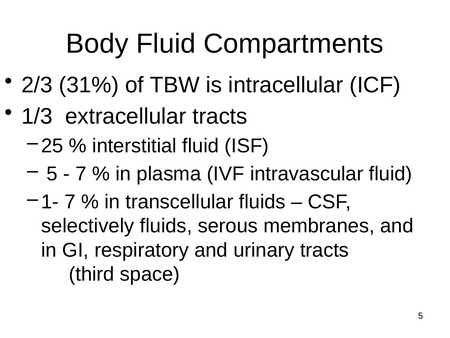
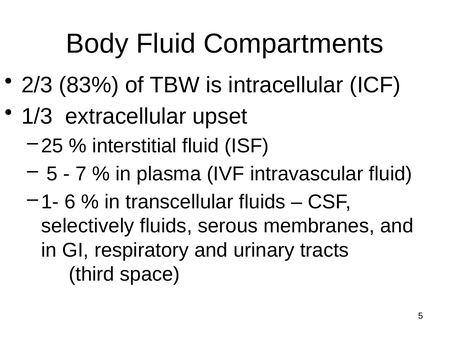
31%: 31% -> 83% (89, 85)
extracellular tracts: tracts -> upset (220, 116)
7: 7 -> 6 (70, 202)
